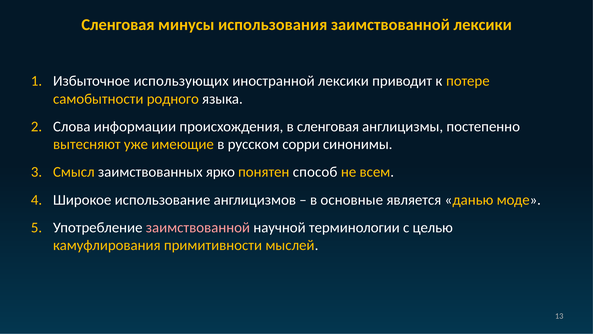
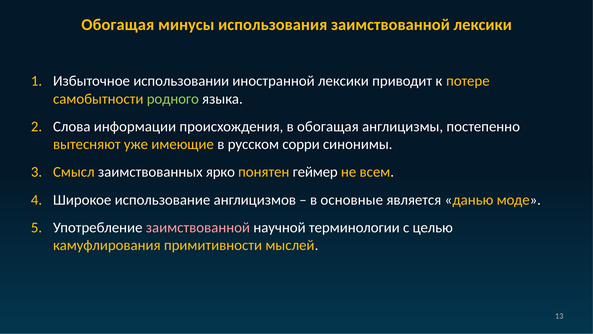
Сленговая: Сленговая -> Обогащая (118, 25)
использующих: использующих -> использовании (181, 81)
родного colour: yellow -> light green (173, 99)
в сленговая: сленговая -> обогащая (328, 126)
способ: способ -> геймер (315, 172)
